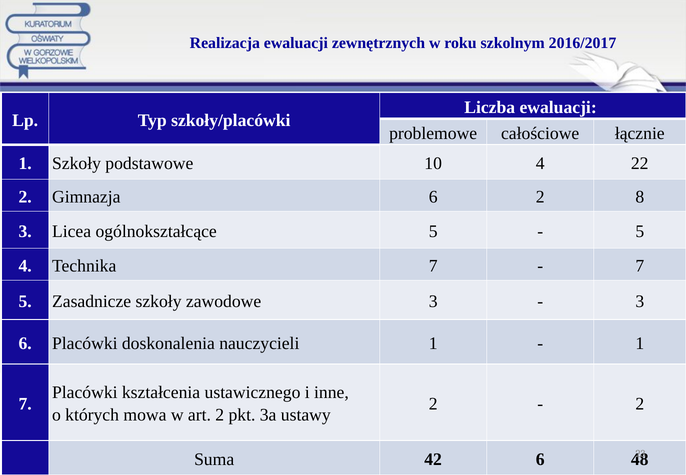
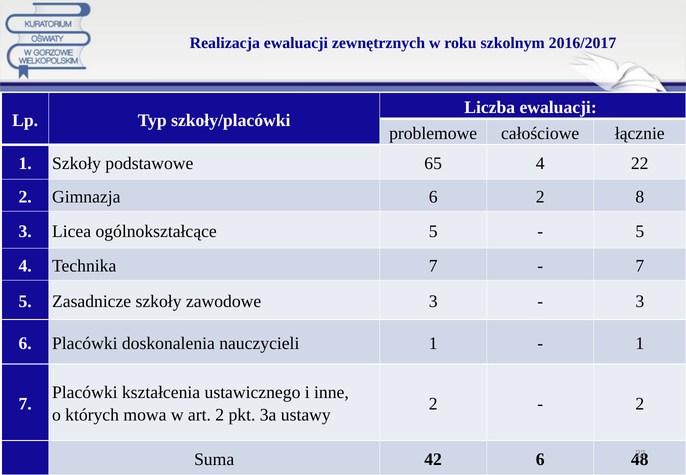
10: 10 -> 65 (433, 163)
